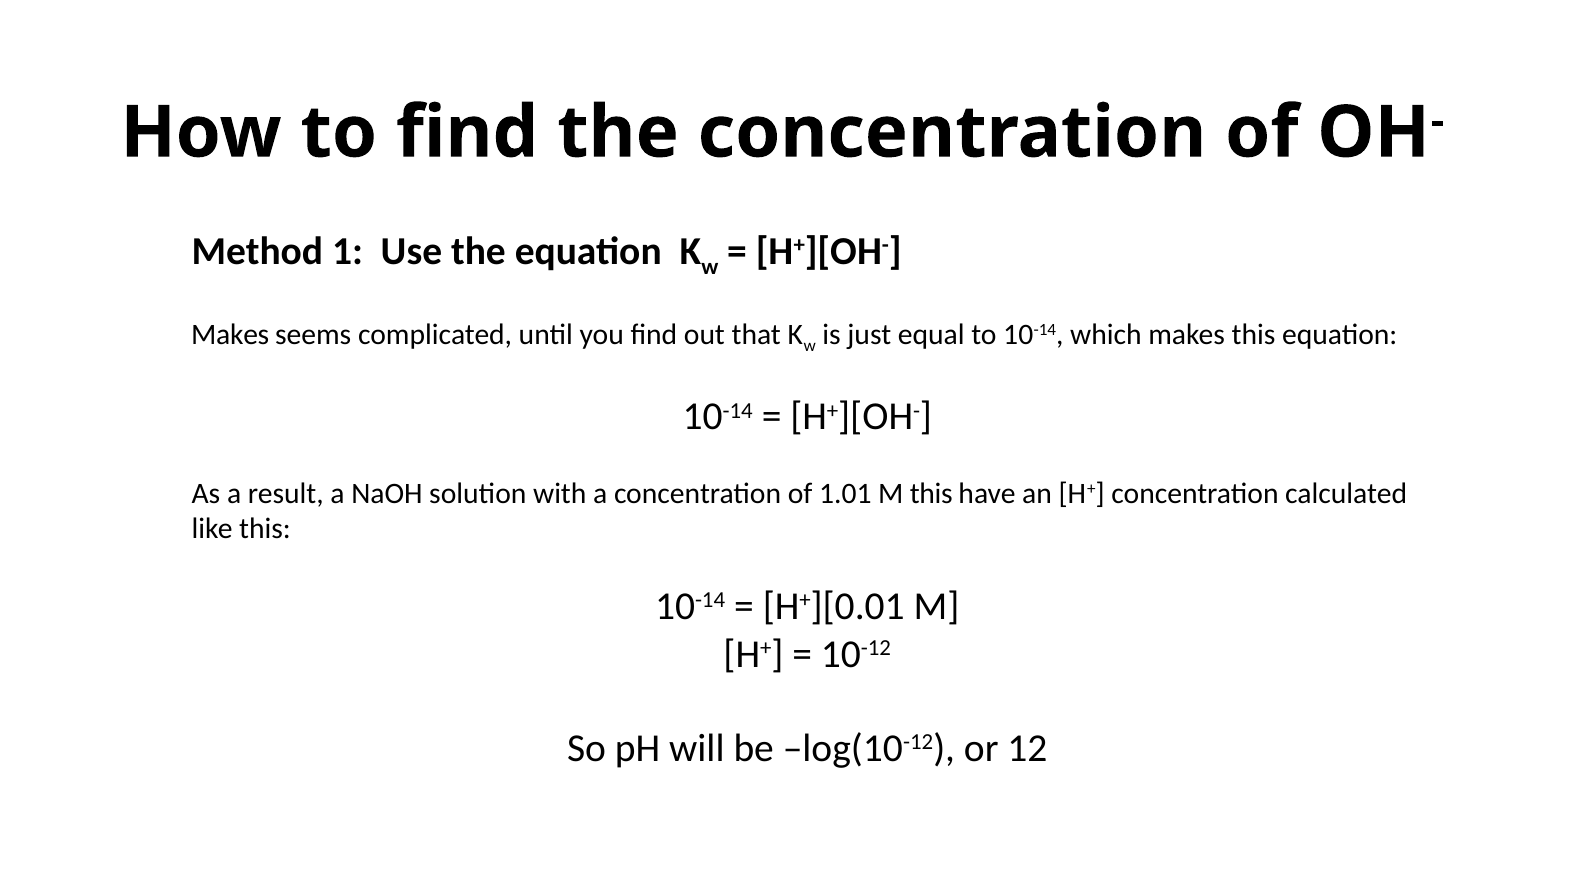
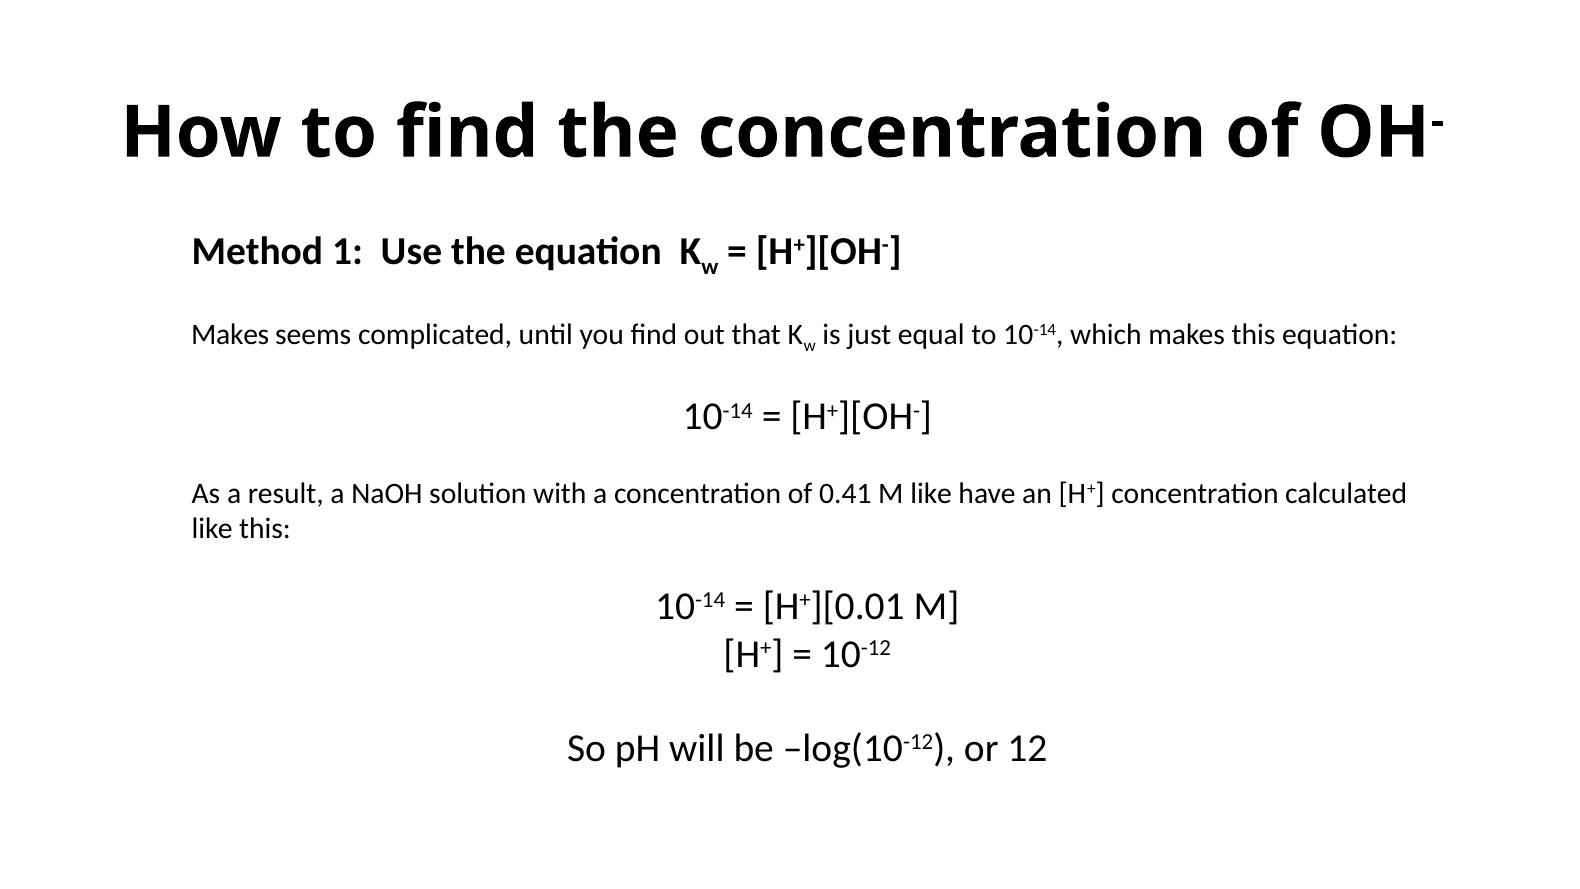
1.01: 1.01 -> 0.41 (845, 493)
M this: this -> like (931, 493)
